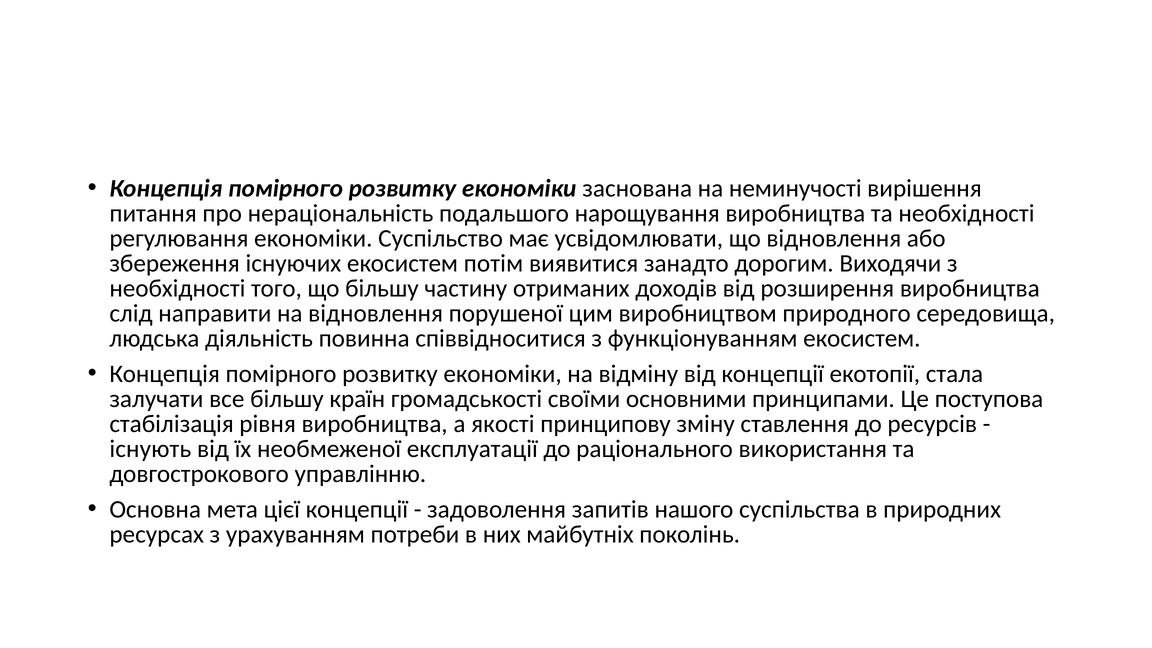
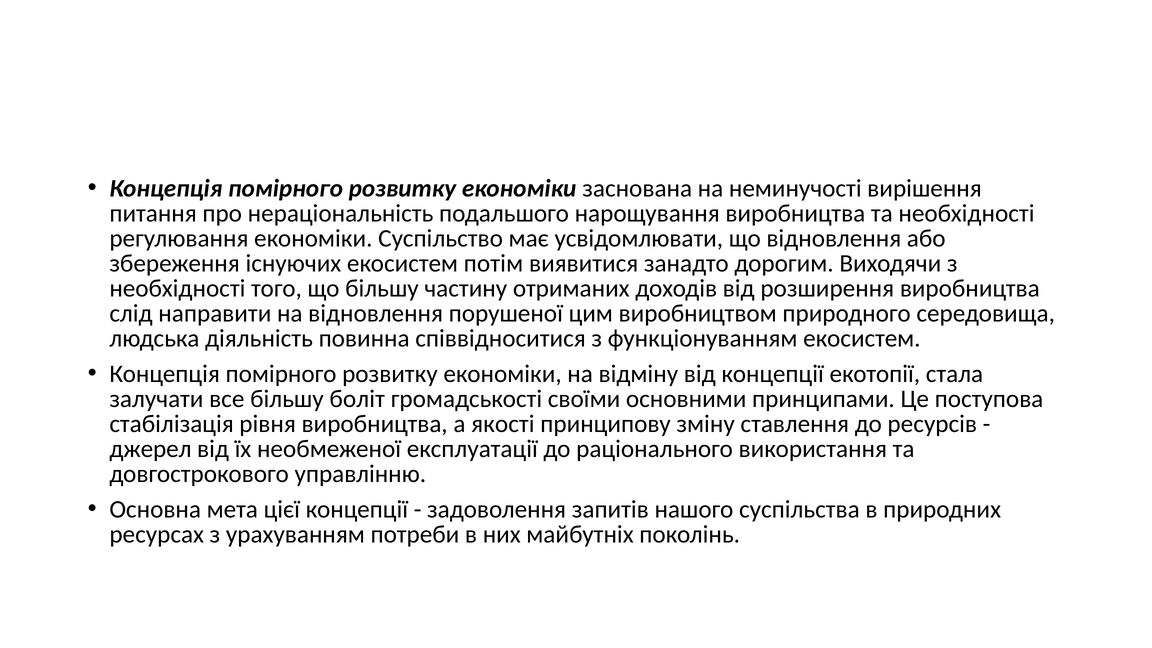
країн: країн -> боліт (357, 399)
існують: існують -> джерел (150, 449)
